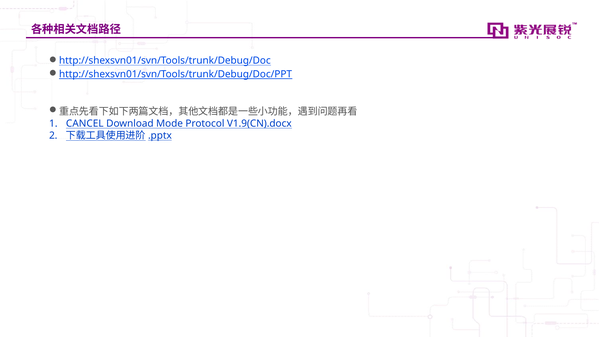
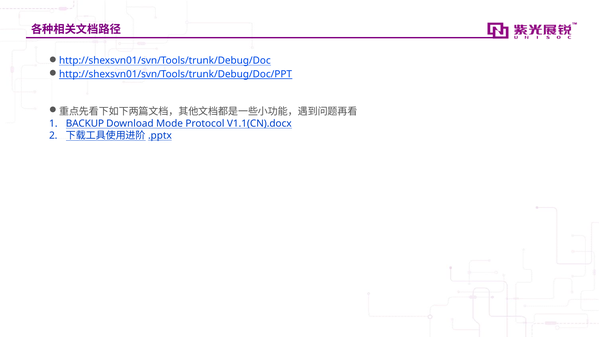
CANCEL: CANCEL -> BACKUP (85, 124)
V1.9(CN).docx: V1.9(CN).docx -> V1.1(CN).docx (259, 124)
